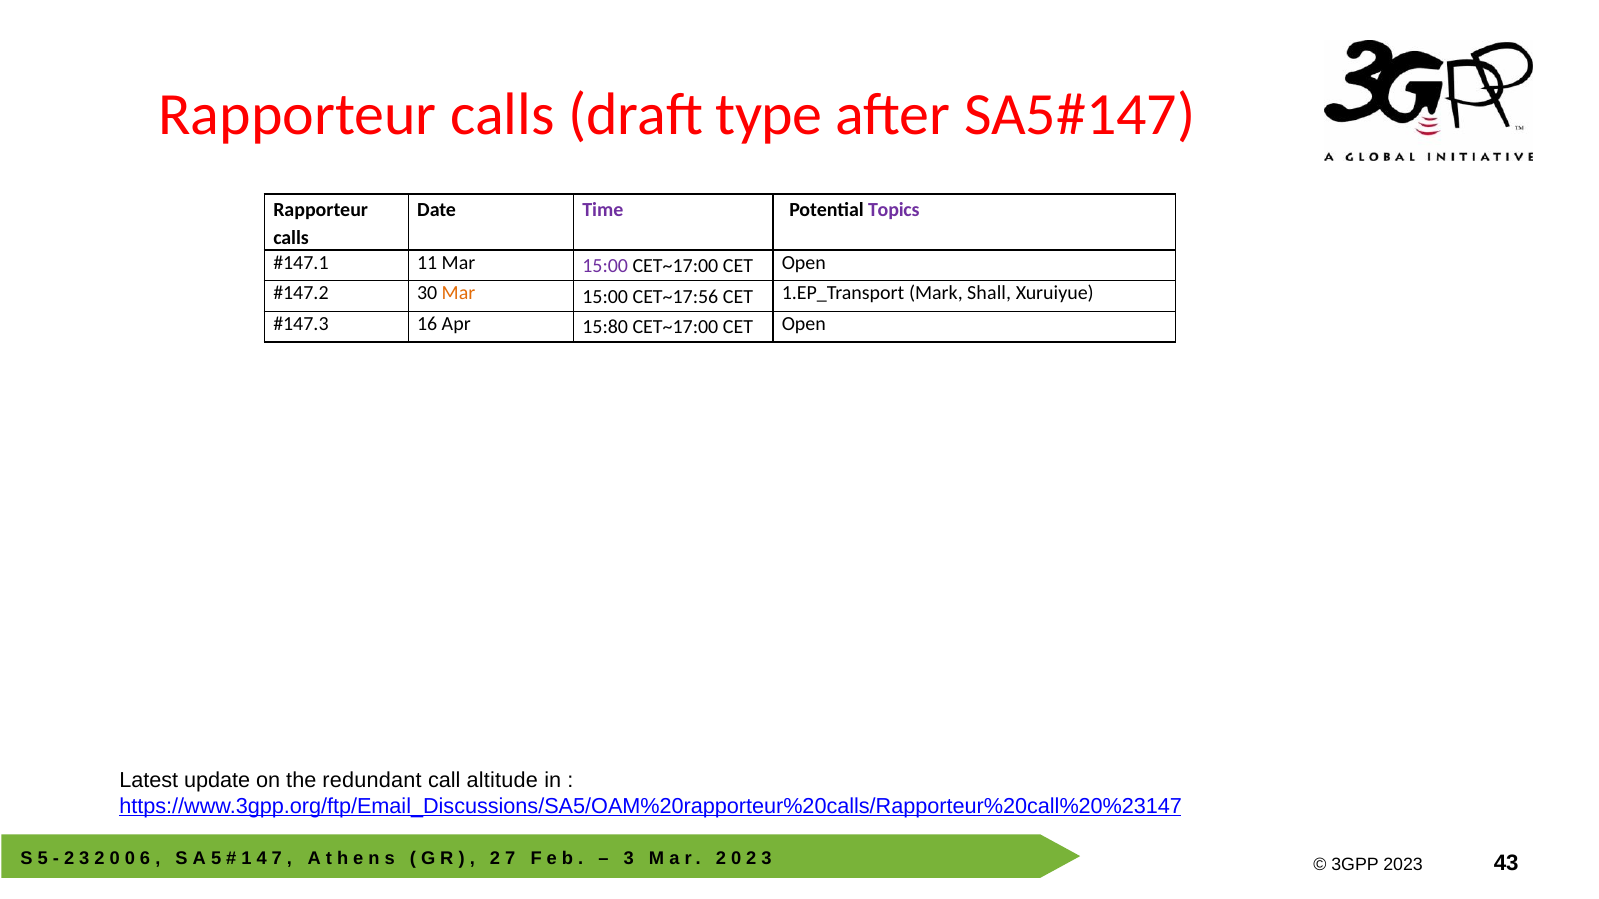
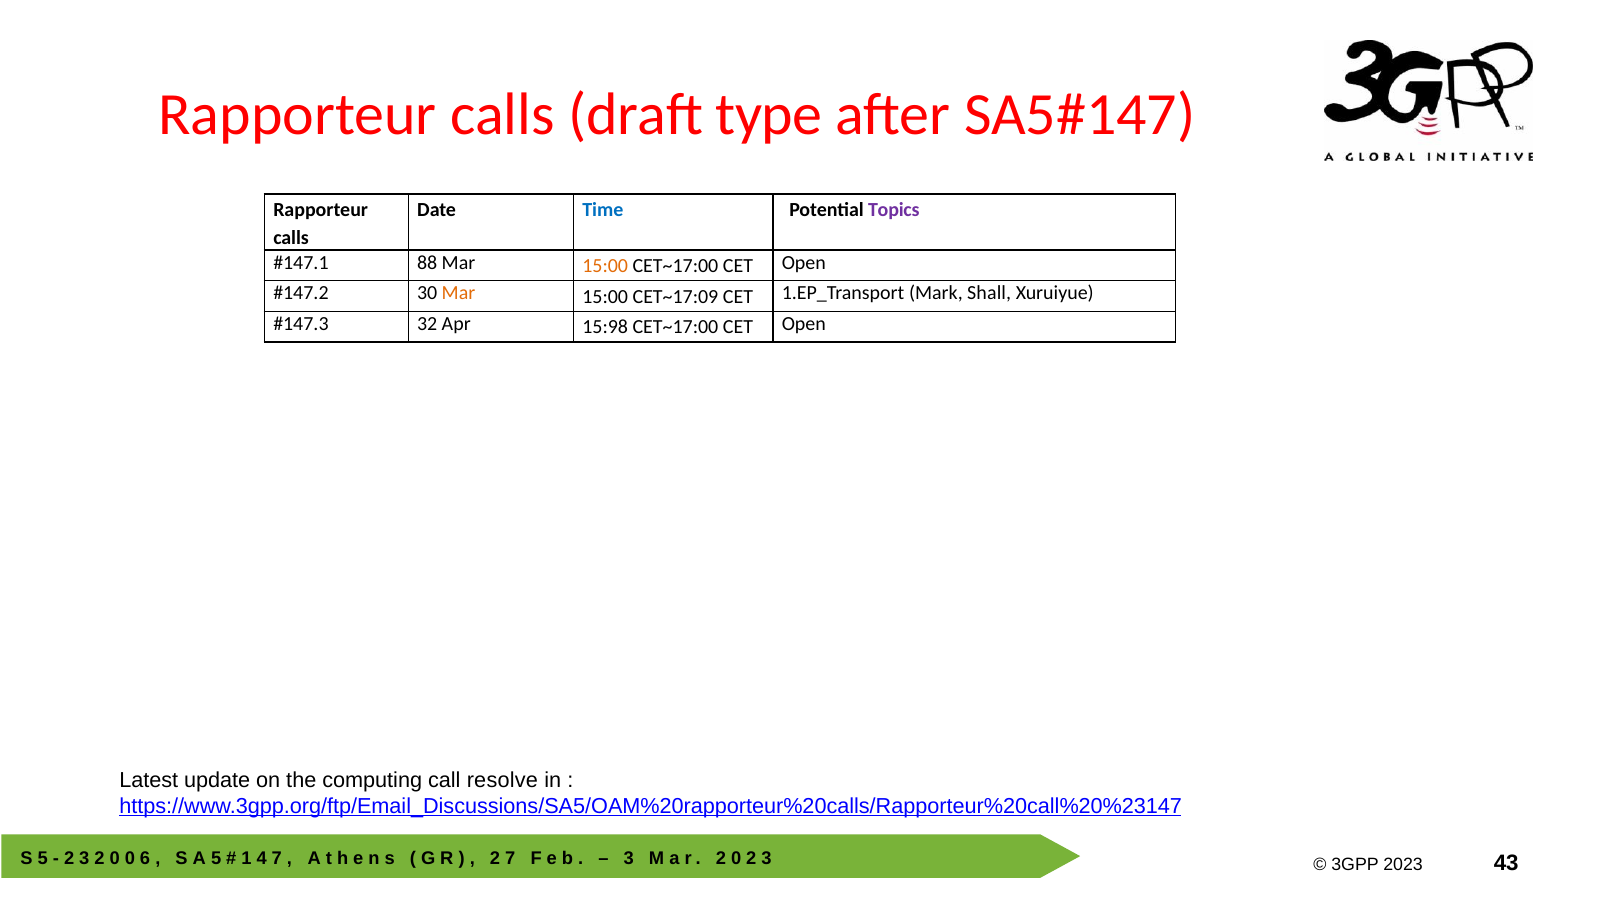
Time colour: purple -> blue (603, 210)
11: 11 -> 88 (427, 263)
15:00 colour: purple -> orange (605, 266)
CET~17:56: CET~17:56 -> CET~17:09 (675, 297)
16: 16 -> 32 (427, 324)
15:80: 15:80 -> 15:98 (605, 328)
redundant: redundant -> computing (372, 781)
altitude: altitude -> resolve (502, 781)
